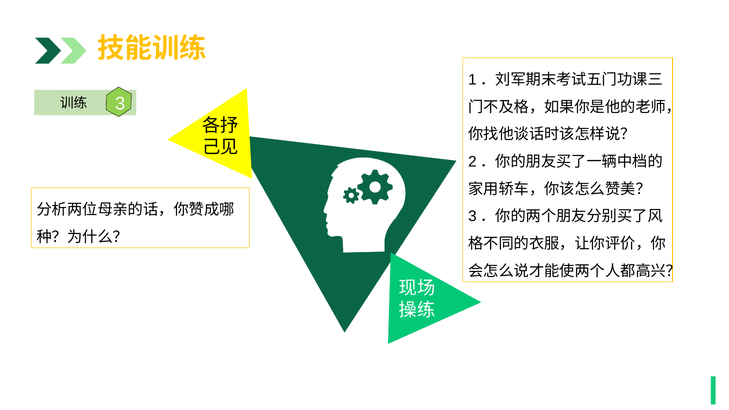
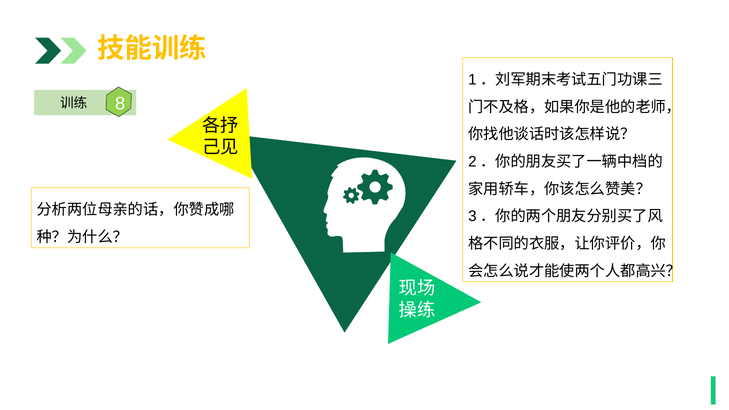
3: 3 -> 8 (120, 104)
